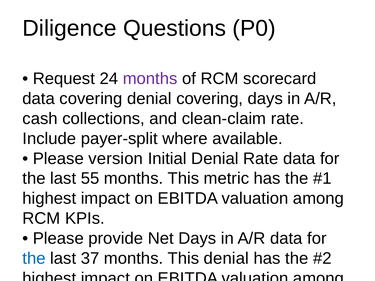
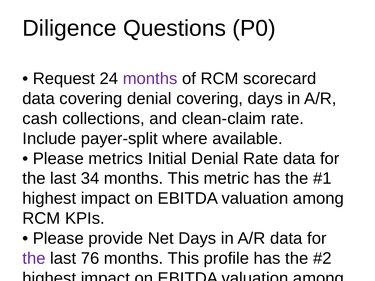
version: version -> metrics (116, 159)
55: 55 -> 34 (90, 179)
the colour: blue -> purple (34, 259)
37: 37 -> 76 (90, 259)
This denial: denial -> profile (226, 259)
